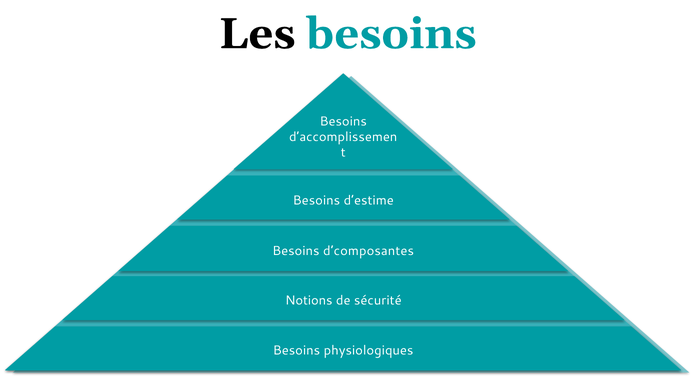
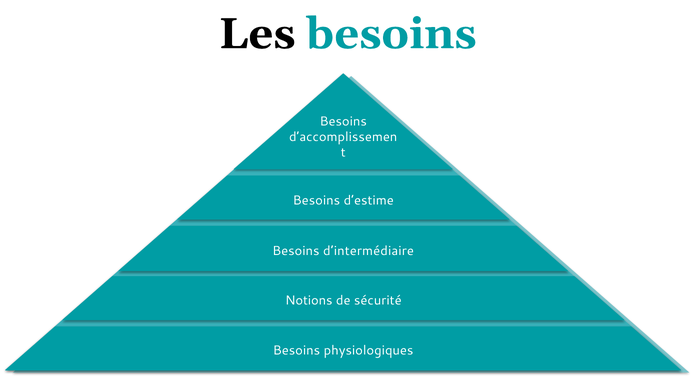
d’composantes: d’composantes -> d’intermédiaire (369, 251)
